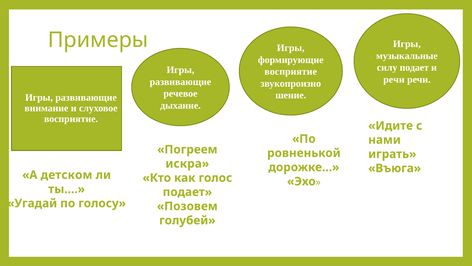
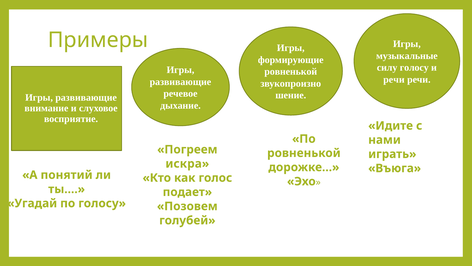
силу подает: подает -> голосу (414, 67)
восприятие: восприятие -> ровненькой (291, 72)
детском: детском -> понятий (67, 175)
